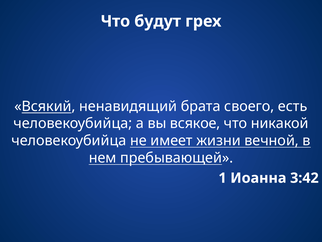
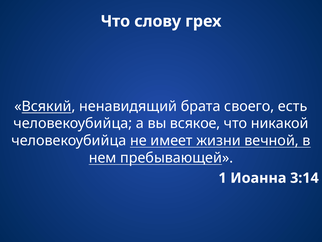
будут: будут -> слову (158, 21)
3:42: 3:42 -> 3:14 (304, 178)
